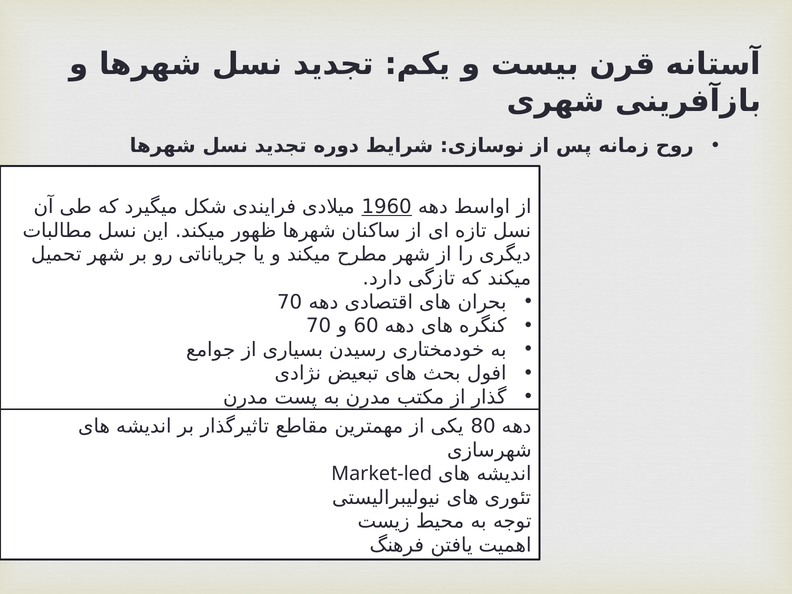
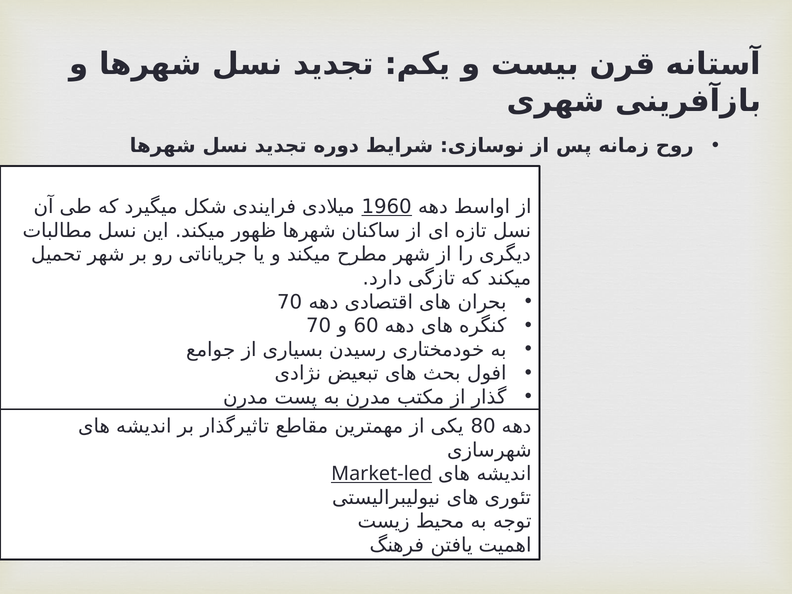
Market-led underline: none -> present (382, 474)
